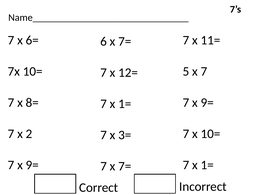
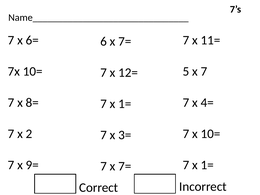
9=: 9= -> 4= (207, 103)
